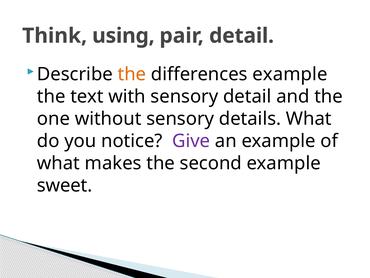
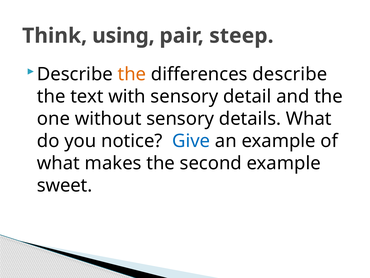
pair detail: detail -> steep (241, 36)
differences example: example -> describe (290, 74)
Give colour: purple -> blue (191, 141)
